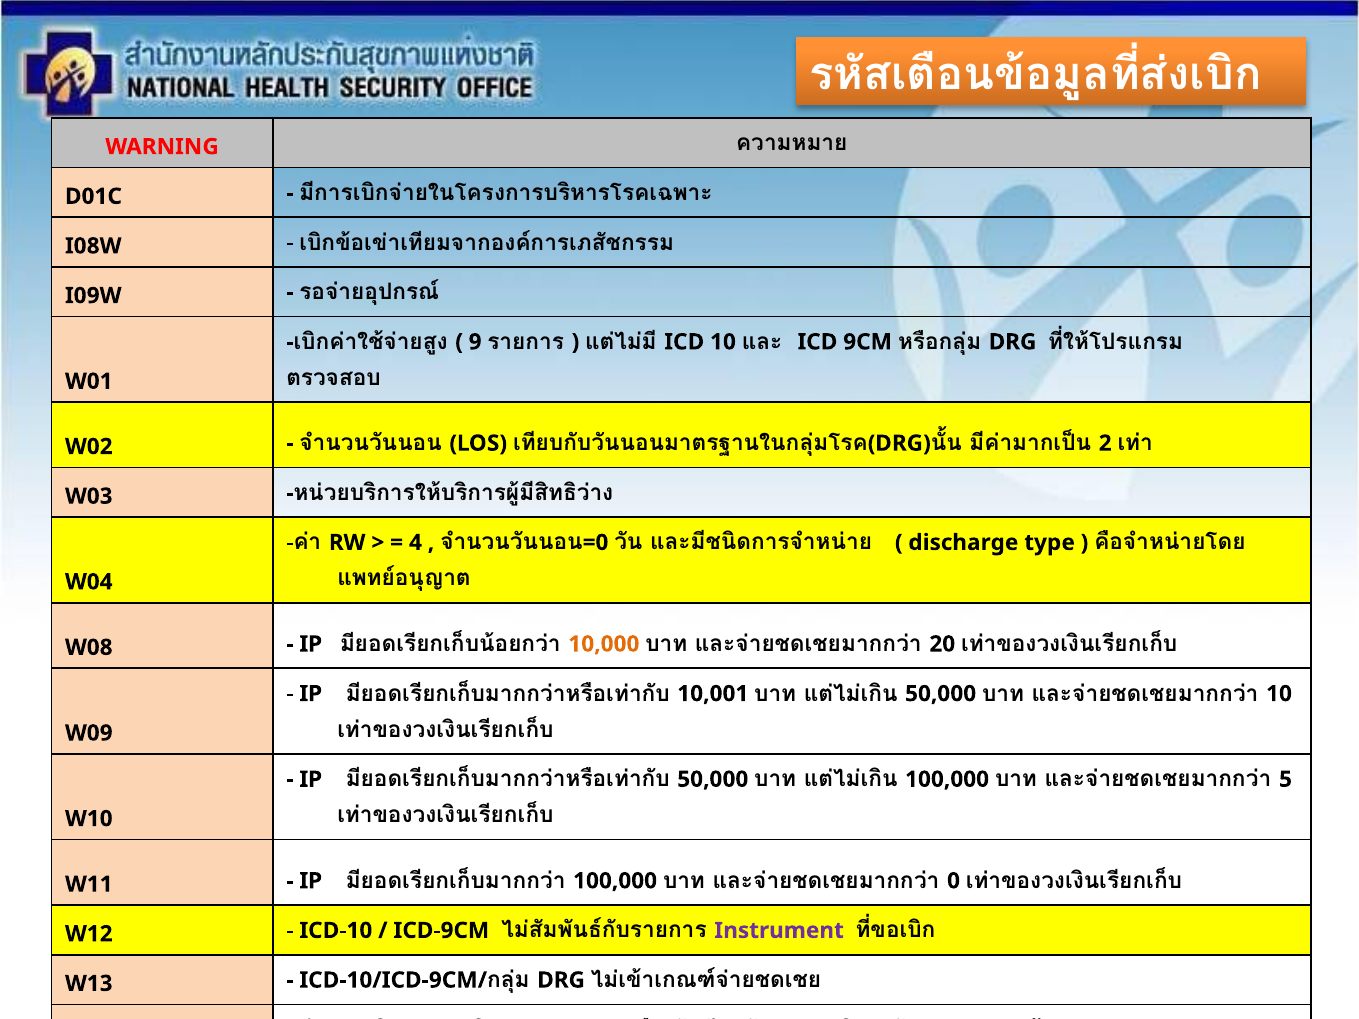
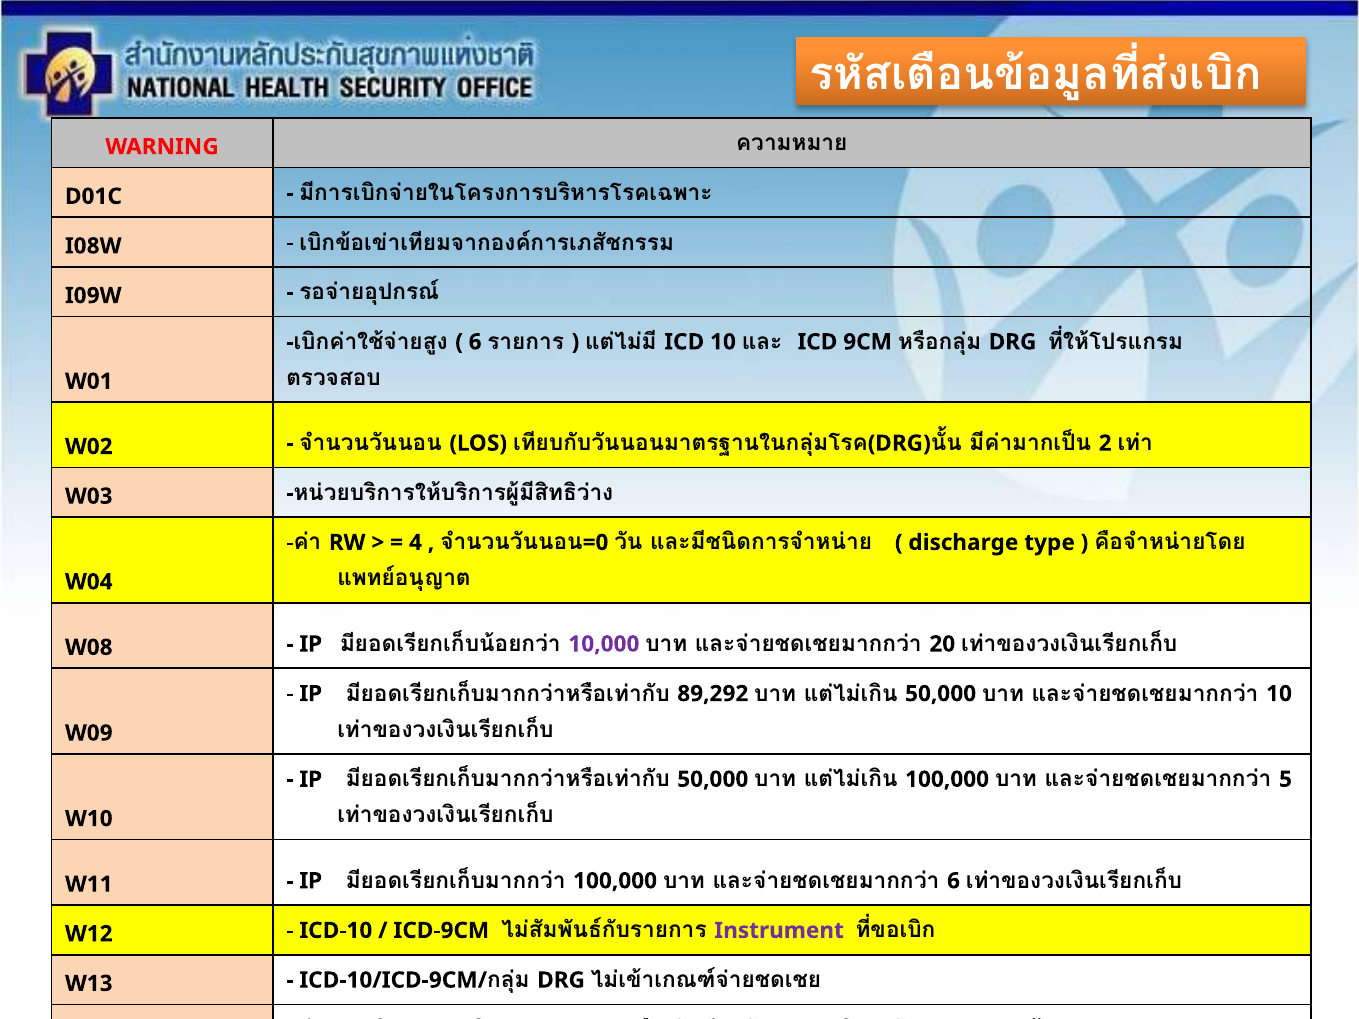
9: 9 -> 6 (475, 342)
10,000 colour: orange -> purple (604, 644)
10,001: 10,001 -> 89,292 (713, 694)
0: 0 -> 6 (954, 881)
